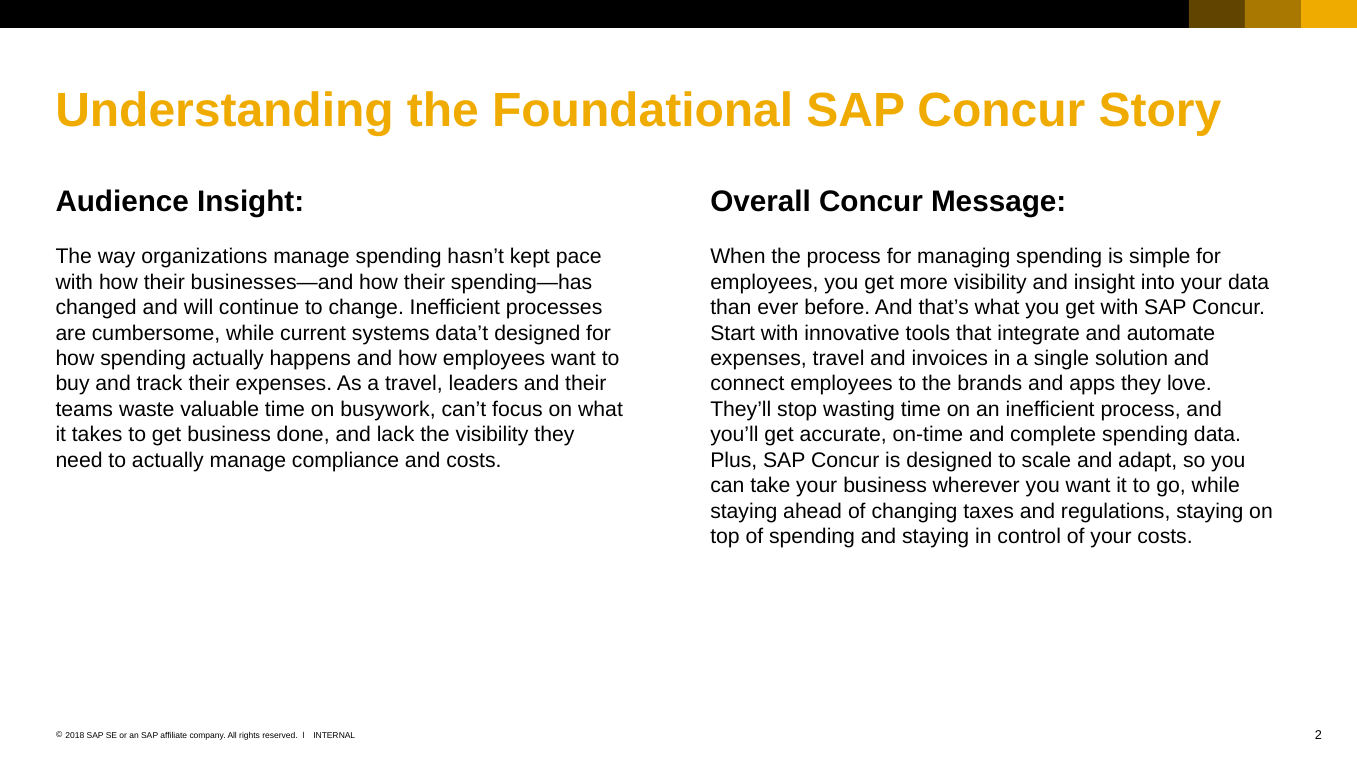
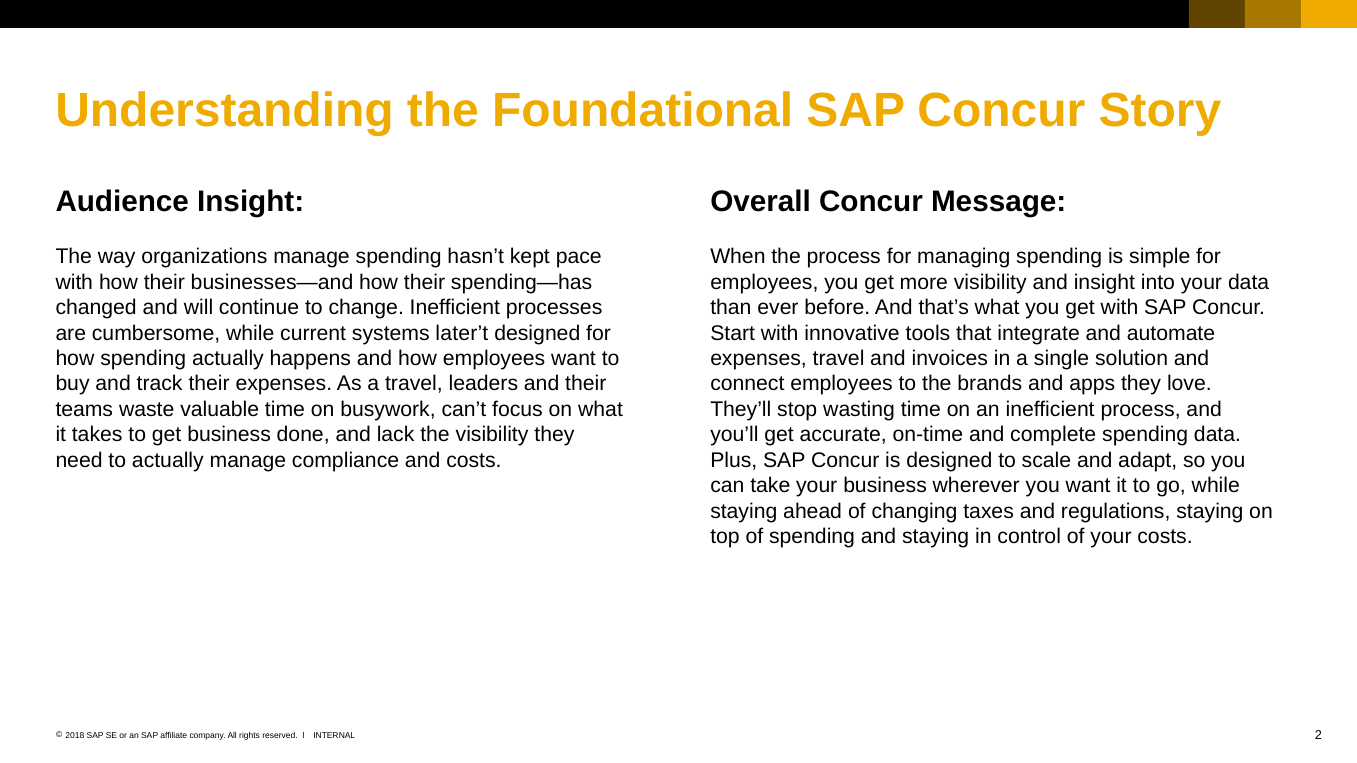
data’t: data’t -> later’t (462, 333)
